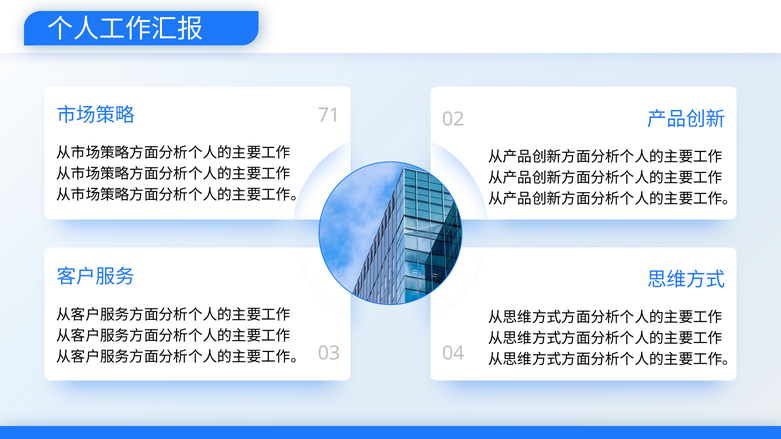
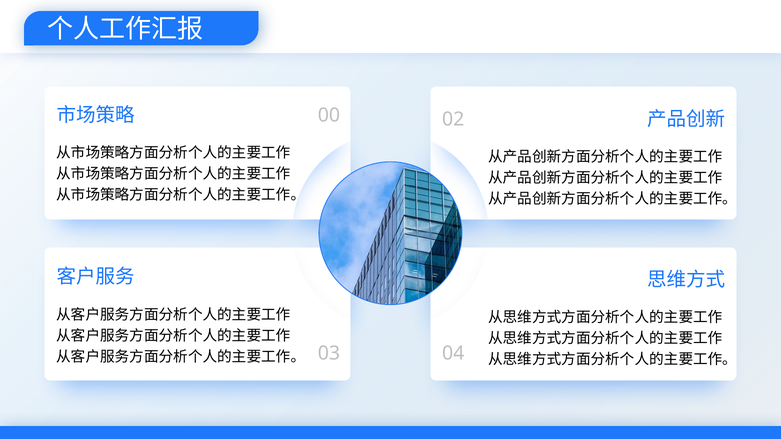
71: 71 -> 00 (329, 115)
